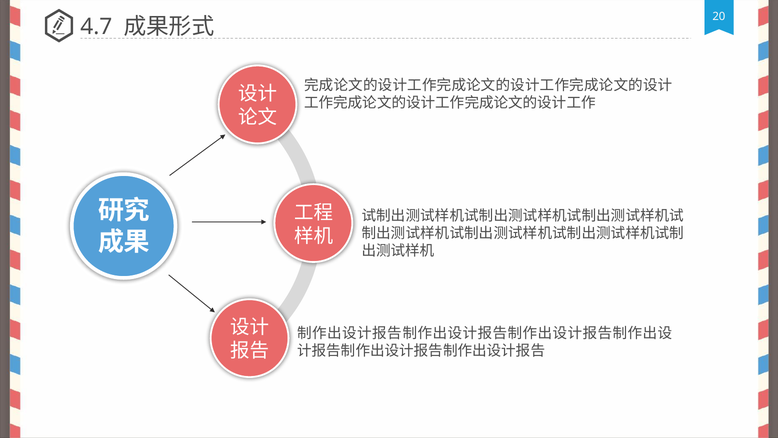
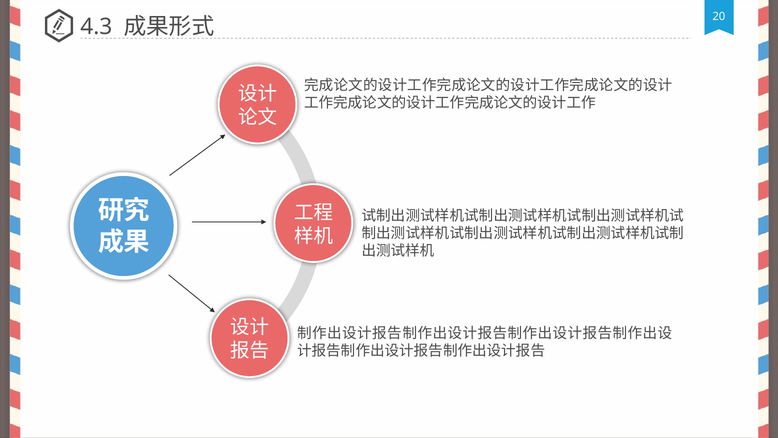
4.7: 4.7 -> 4.3 (96, 27)
